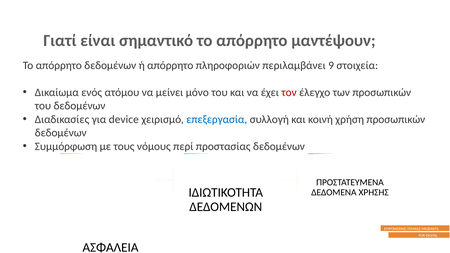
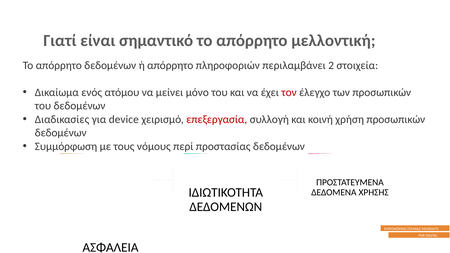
μαντέψουν: μαντέψουν -> μελλοντική (333, 41)
9: 9 -> 2 (331, 65)
επεξεργασία colour: blue -> red (217, 119)
